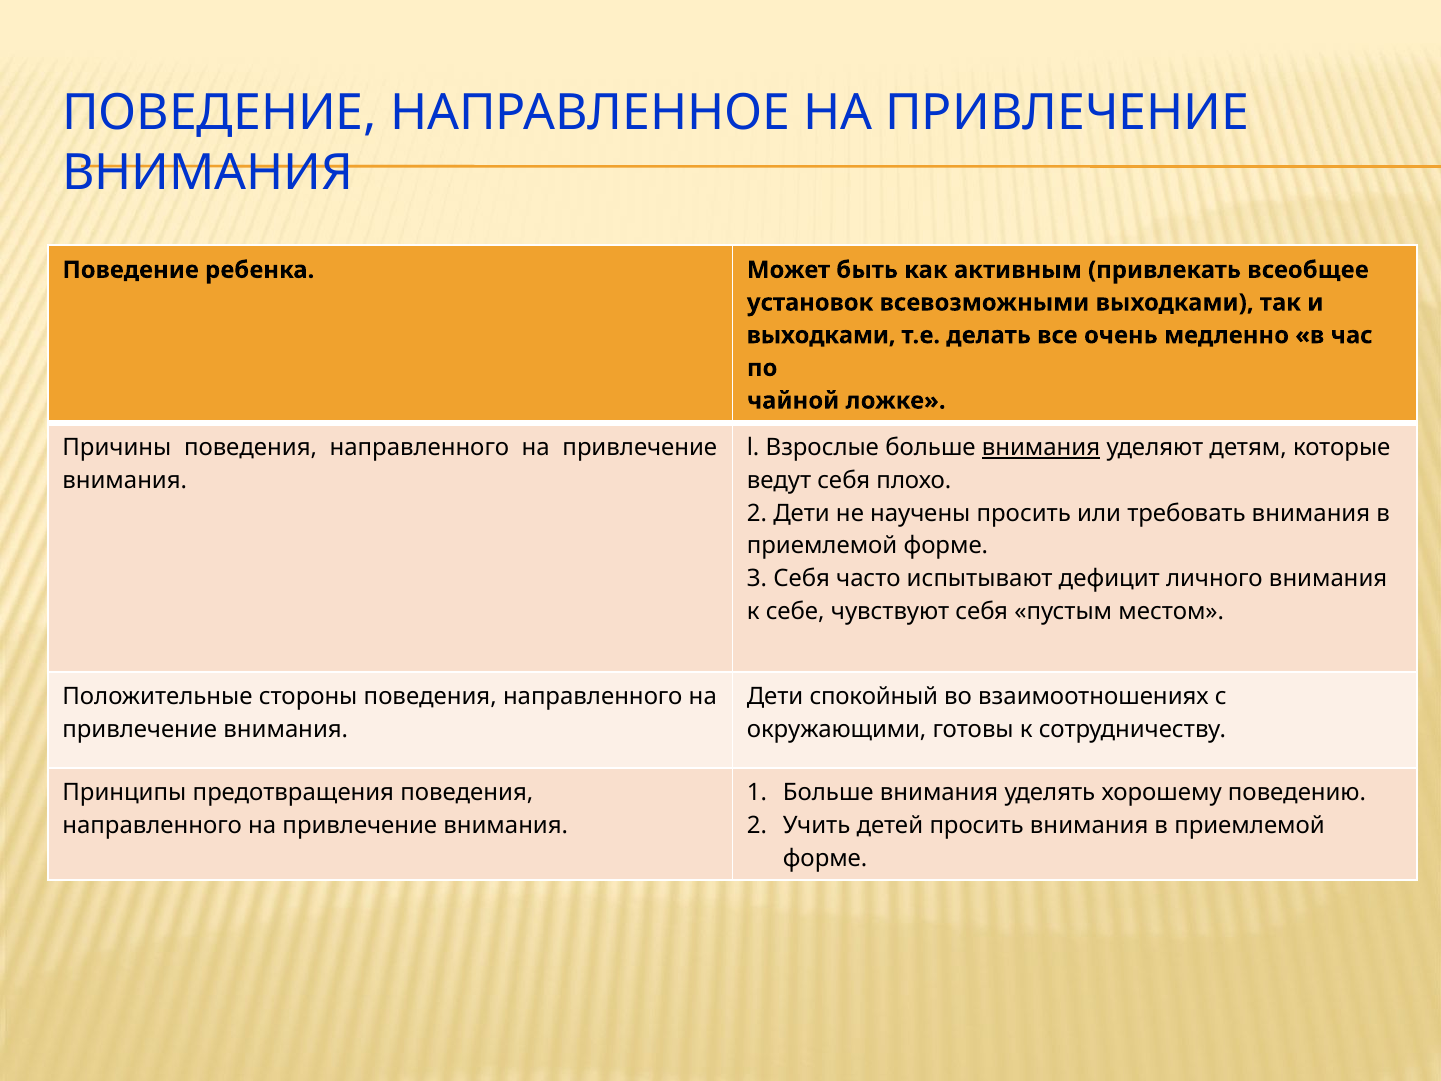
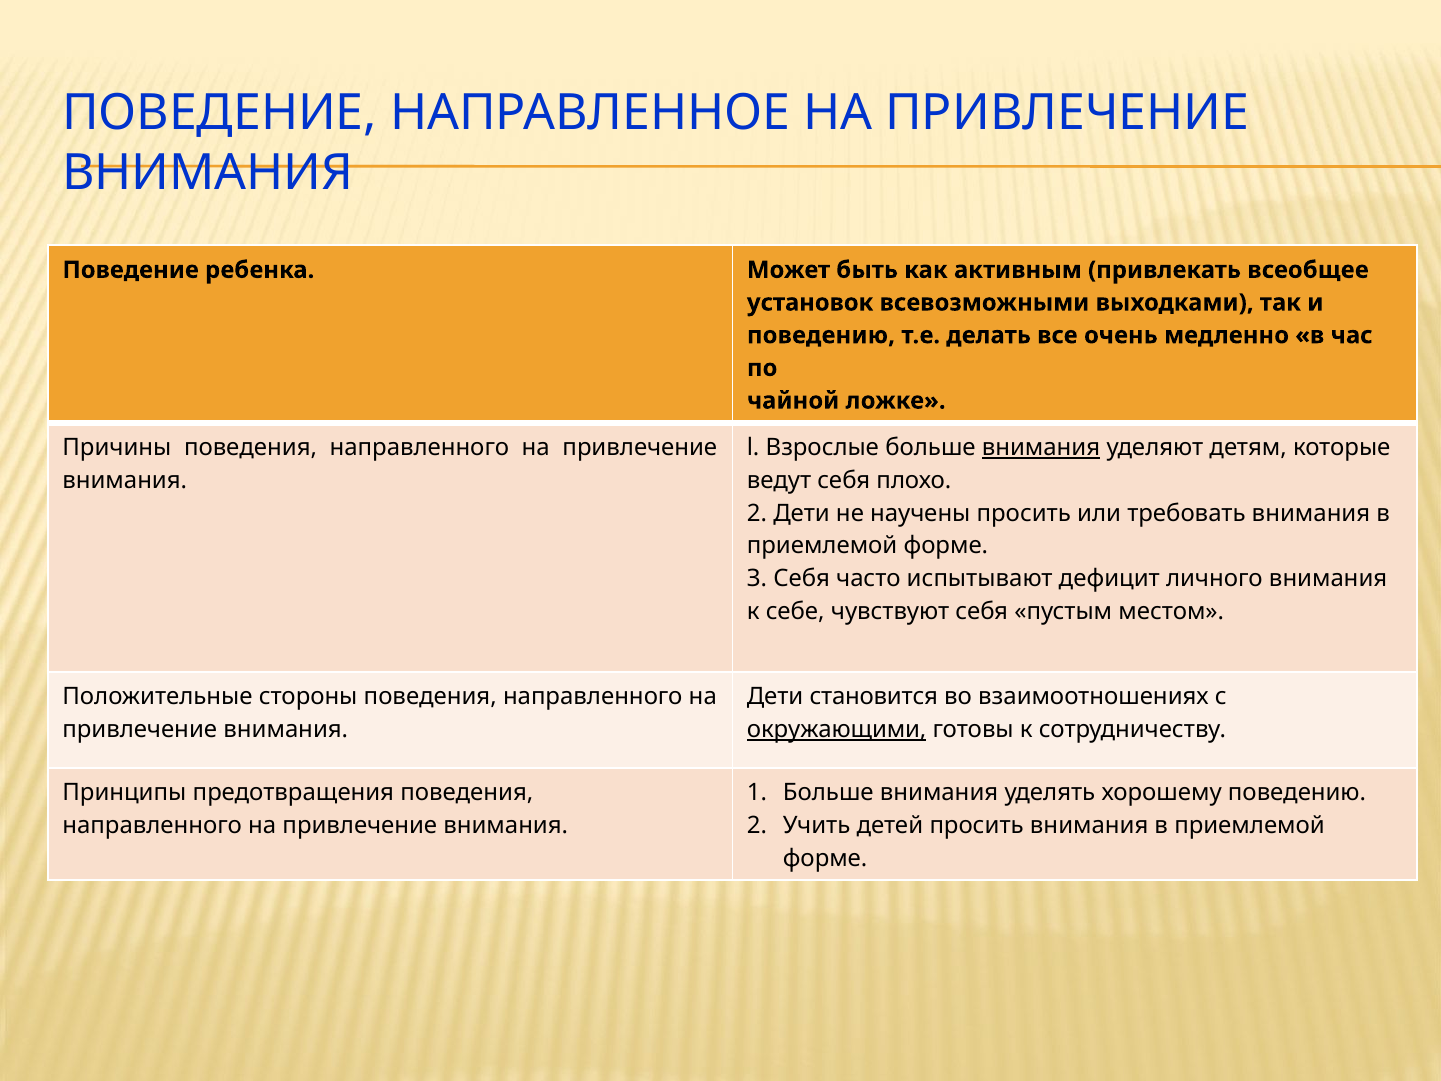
выходками: выходками -> поведению (821, 335)
спокойный: спокойный -> становится (874, 697)
окружающими underline: none -> present (837, 729)
